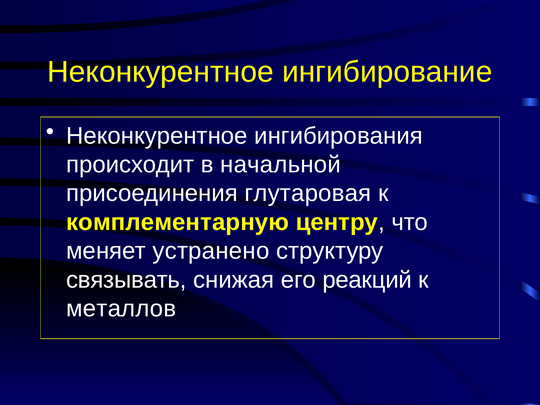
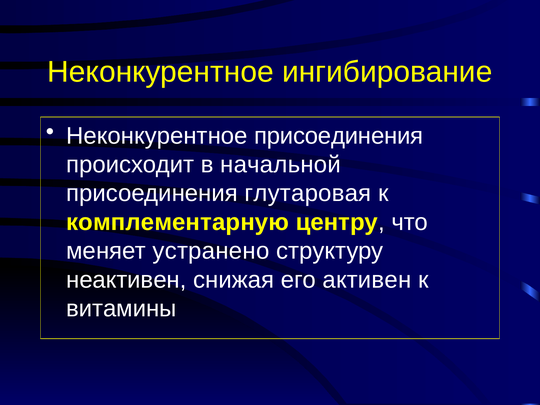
Неконкурентное ингибирования: ингибирования -> присоединения (339, 136)
связывать: связывать -> неактивен (126, 280)
реакций: реакций -> активен (367, 280)
металлов: металлов -> витамины (121, 309)
